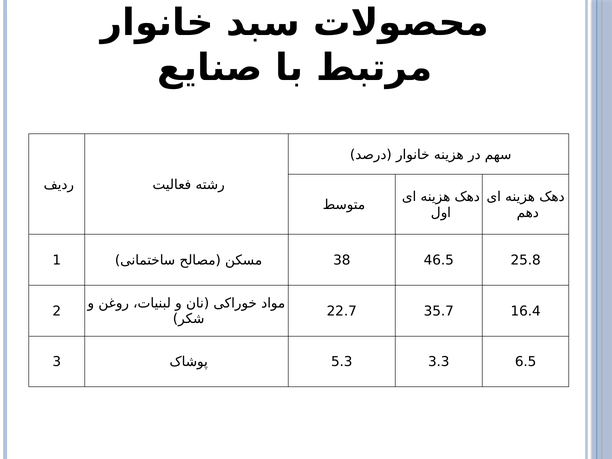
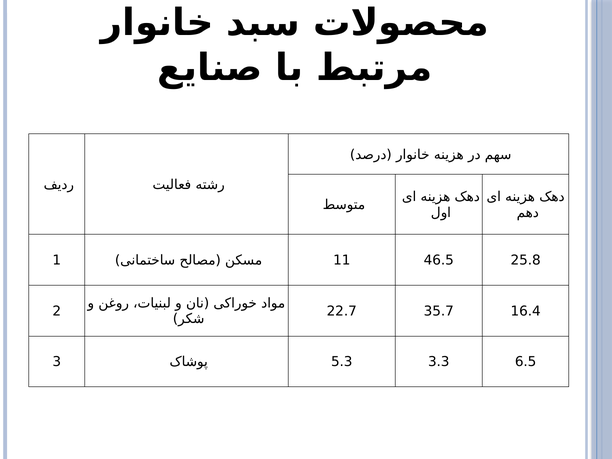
38: 38 -> 11 (342, 260)
